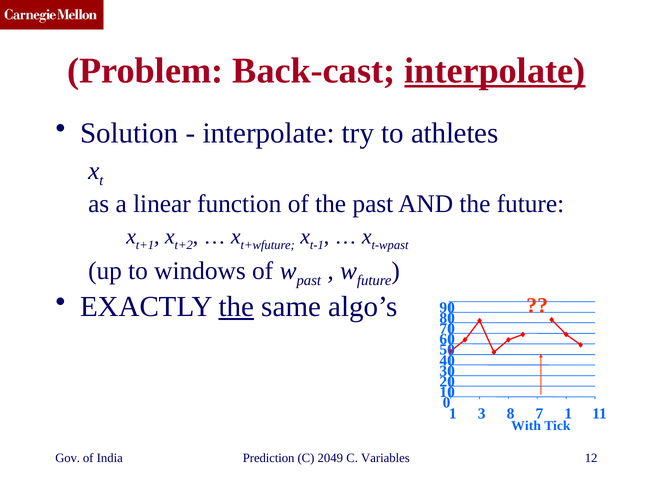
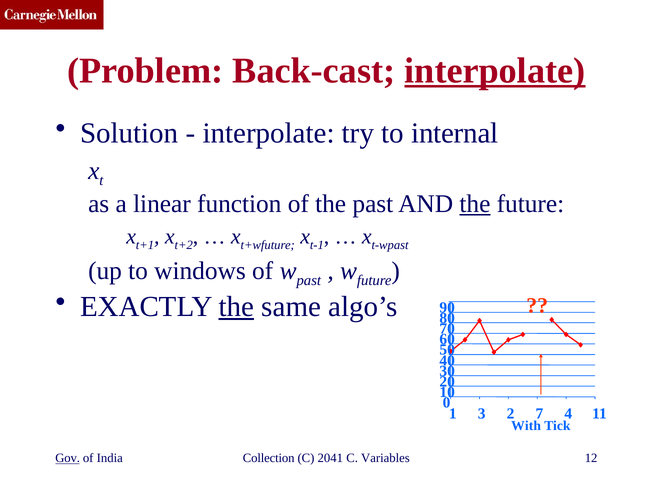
athletes: athletes -> internal (455, 133)
the underline: none -> present (475, 204)
8: 8 -> 2 (511, 414)
7 1: 1 -> 4 (568, 414)
Gov underline: none -> present (68, 458)
Prediction: Prediction -> Collection (269, 458)
2049: 2049 -> 2041 (330, 458)
